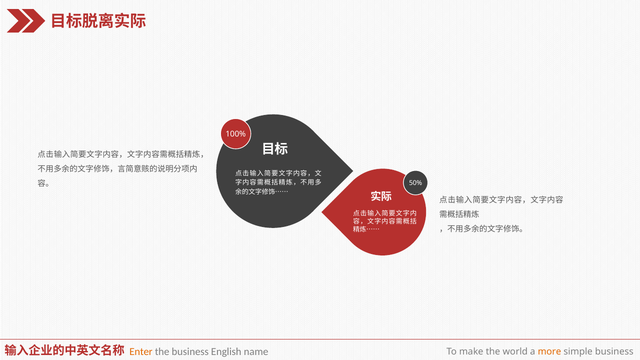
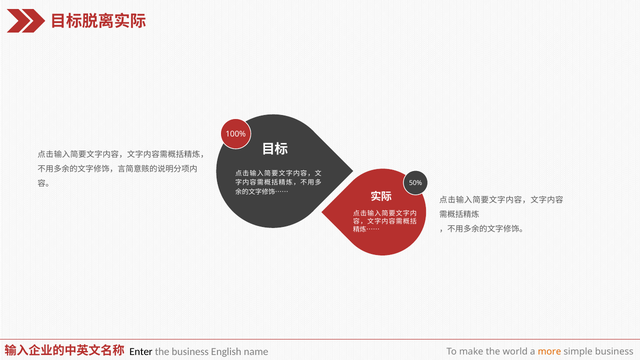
Enter colour: orange -> black (141, 352)
